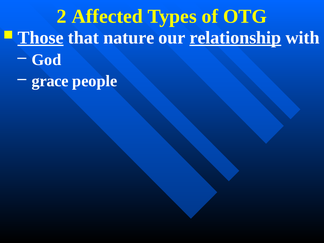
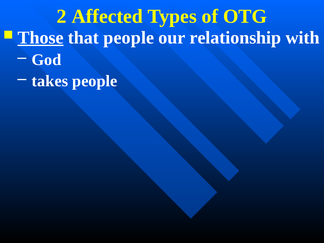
that nature: nature -> people (129, 38)
relationship underline: present -> none (235, 38)
grace: grace -> takes (50, 81)
